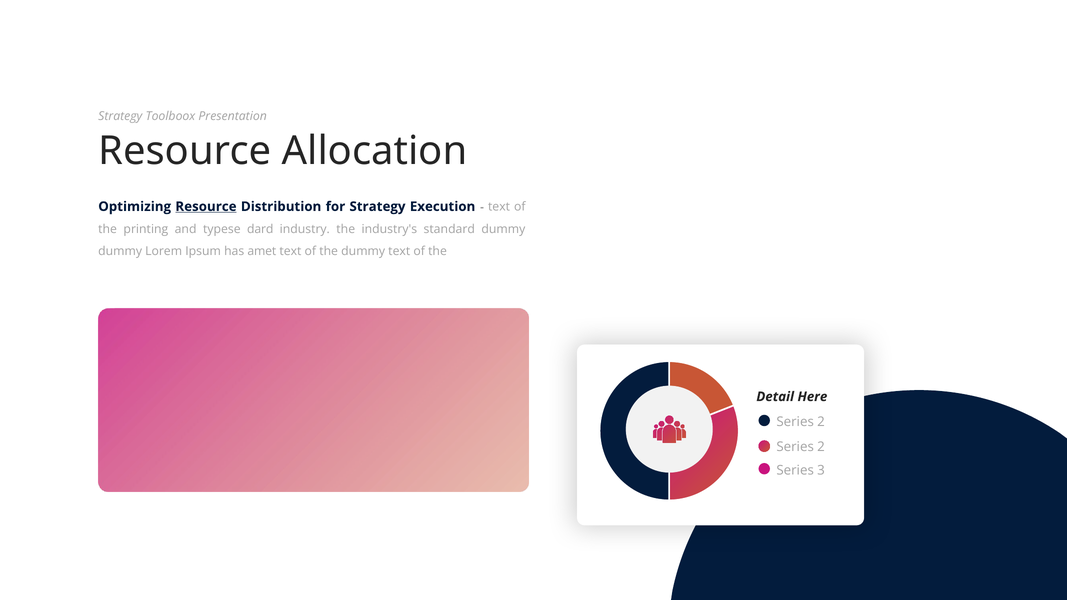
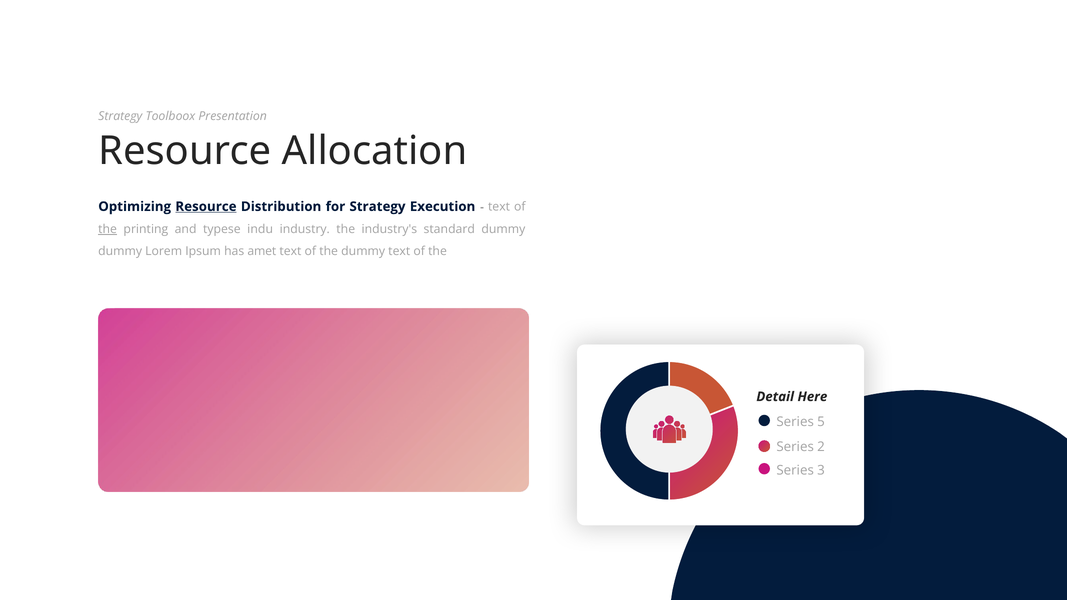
the underline: none -> present (108, 229)
dard: dard -> indu (260, 229)
2: 2 -> 5 (821, 422)
